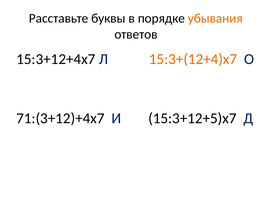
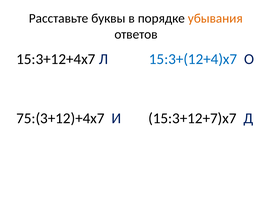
15:3+(12+4)х7 colour: orange -> blue (193, 59)
71:(3+12)+4х7: 71:(3+12)+4х7 -> 75:(3+12)+4х7 (60, 118)
15:3+12+5)х7: 15:3+12+5)х7 -> 15:3+12+7)х7 (192, 118)
